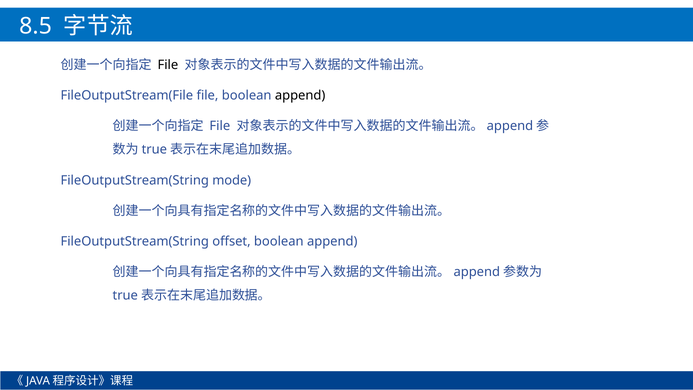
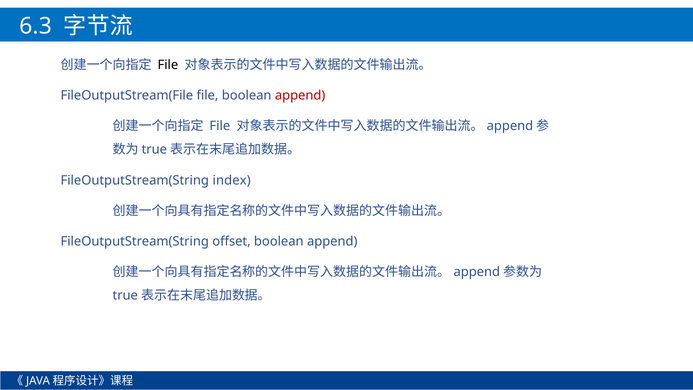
8.5: 8.5 -> 6.3 (36, 26)
append colour: black -> red (300, 96)
mode: mode -> index (232, 180)
